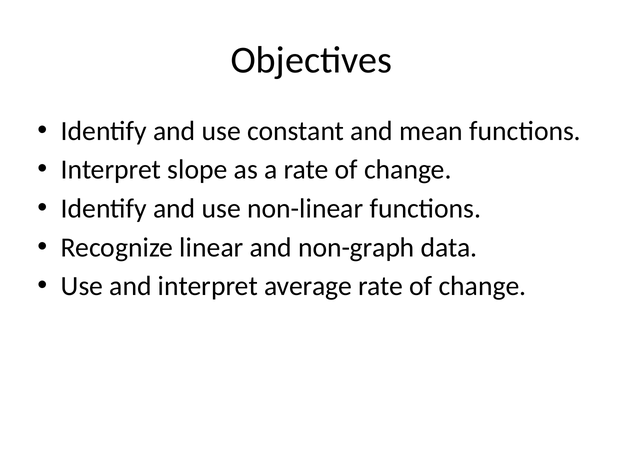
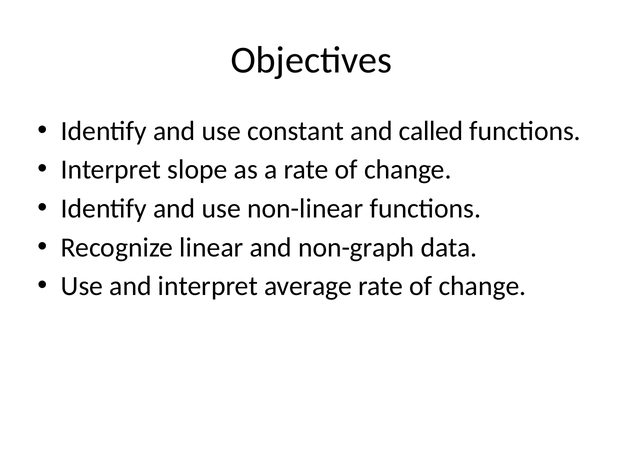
mean: mean -> called (431, 131)
